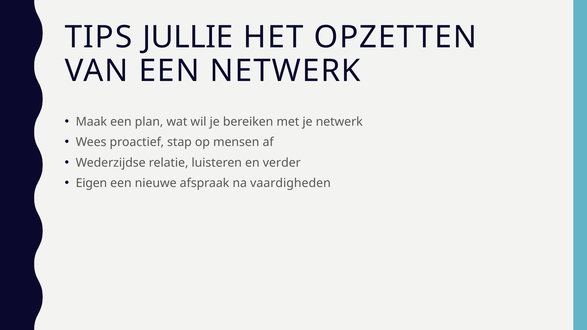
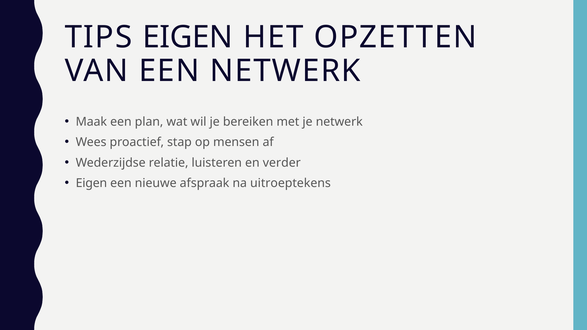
TIPS JULLIE: JULLIE -> EIGEN (188, 37)
vaardigheden: vaardigheden -> uitroeptekens (290, 183)
